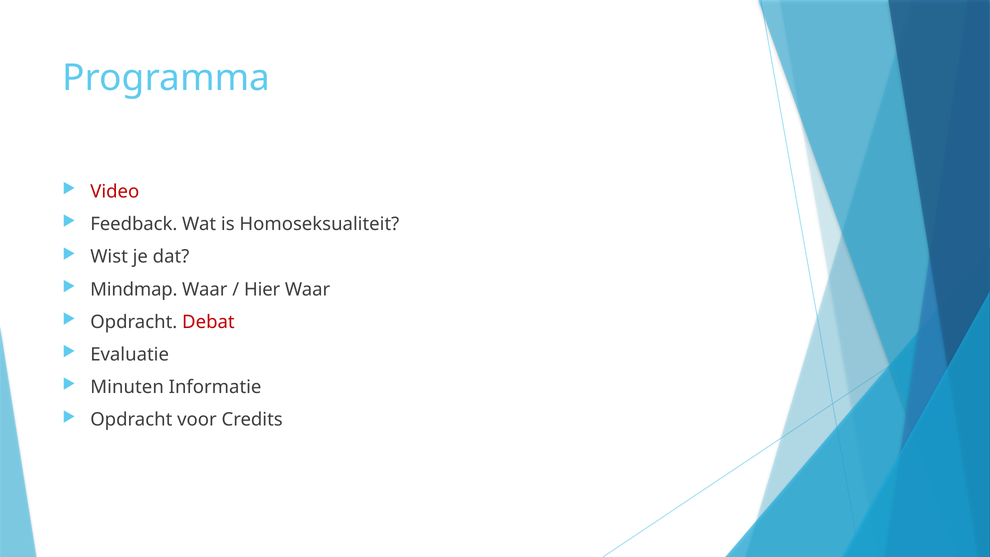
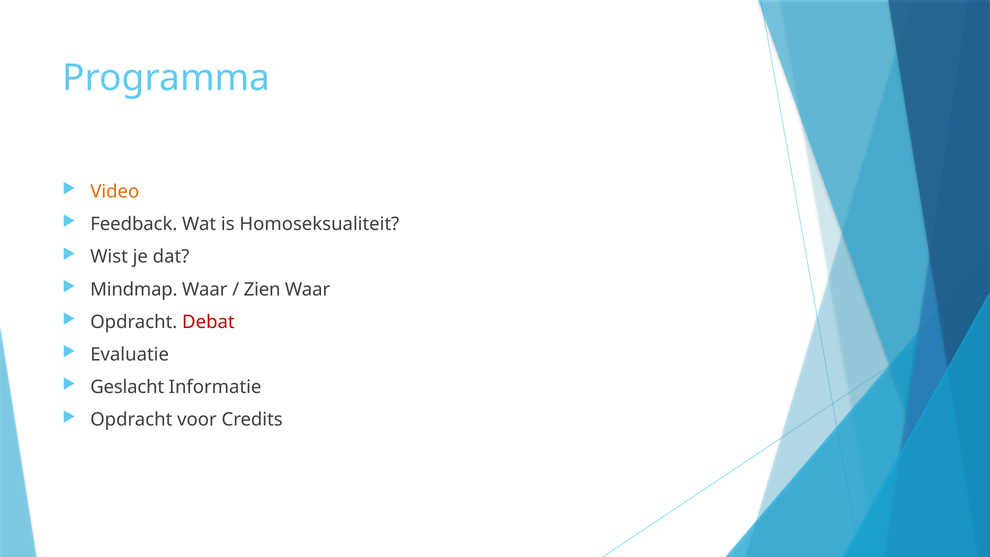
Video colour: red -> orange (115, 192)
Hier: Hier -> Zien (262, 289)
Minuten: Minuten -> Geslacht (127, 387)
